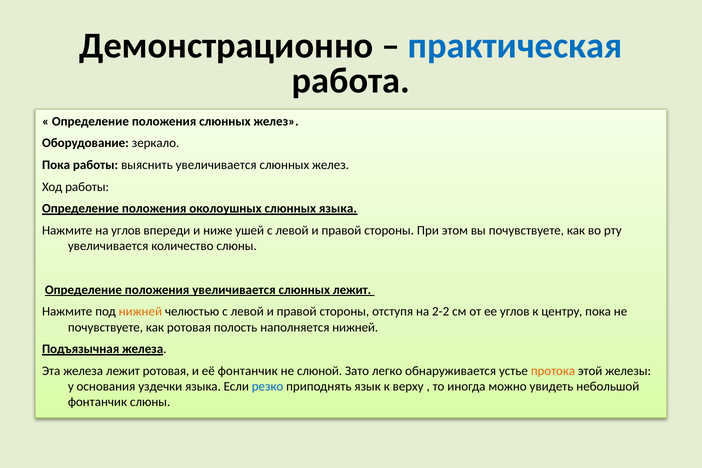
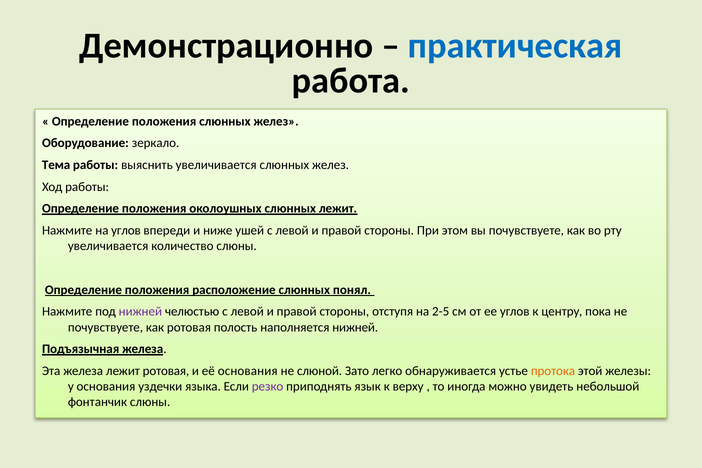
Пока: Пока -> Тема (56, 165)
слюнных языка: языка -> лежит (338, 209)
положения увеличивается: увеличивается -> расположение (234, 290)
слюнных лежит: лежит -> понял (352, 290)
нижней colour: orange -> purple (140, 312)
2-2: 2-2 -> 2-5 (441, 312)
её фонтанчик: фонтанчик -> основания (248, 371)
резко colour: blue -> purple (268, 387)
